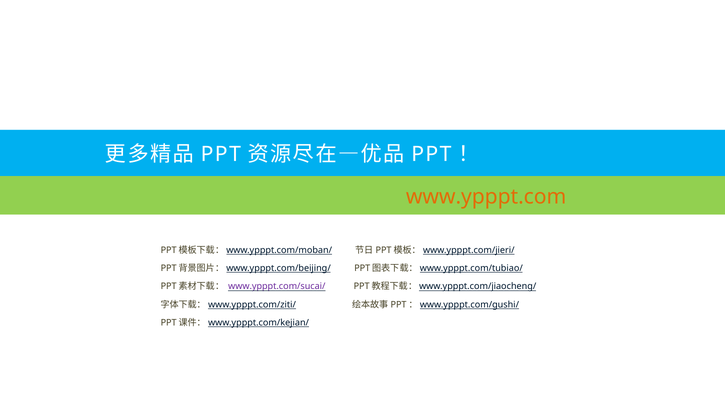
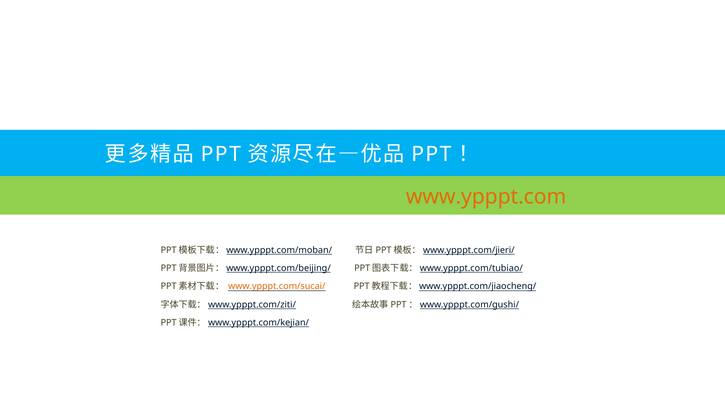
www.ypppt.com/sucai/ colour: purple -> orange (277, 286)
